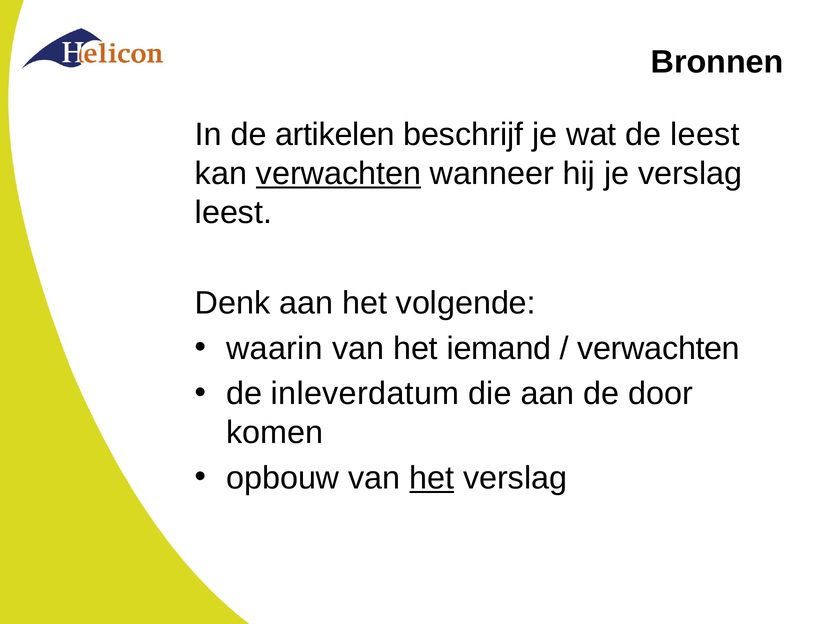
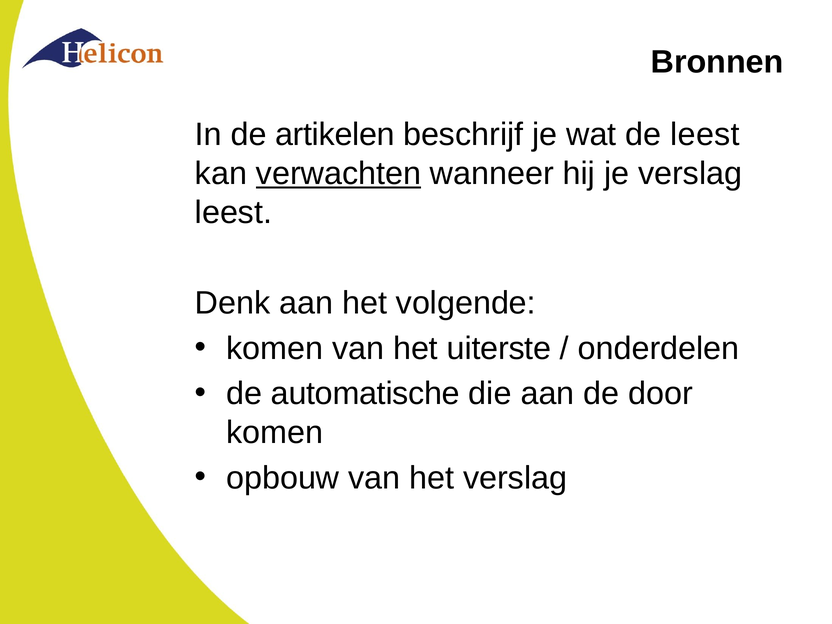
waarin: waarin -> komen (275, 348)
iemand: iemand -> uiterste (499, 348)
verwachten: verwachten -> onderdelen (659, 348)
inleverdatum: inleverdatum -> automatische (365, 394)
het underline: present -> none (432, 478)
